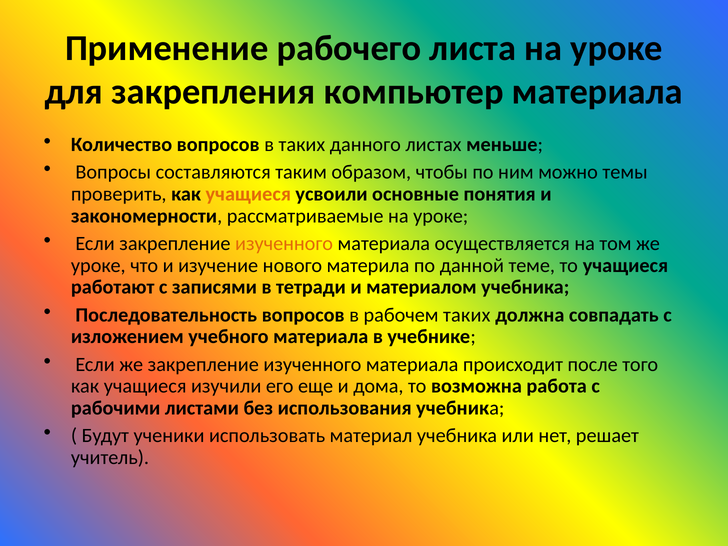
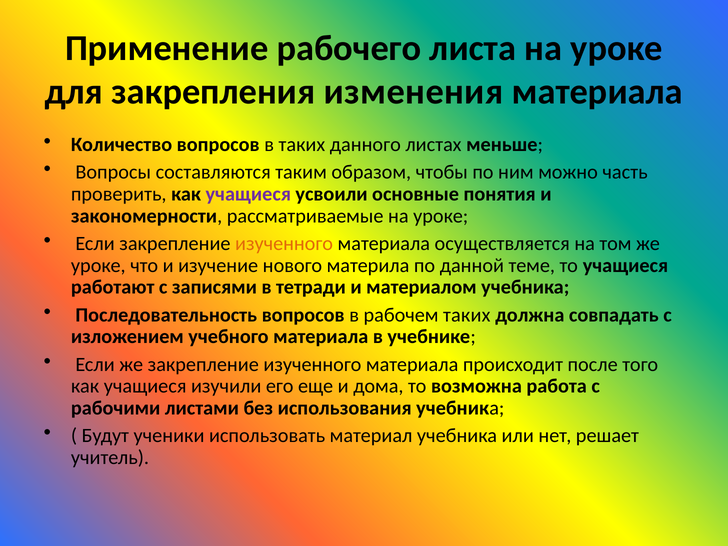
компьютер: компьютер -> изменения (413, 92)
темы: темы -> часть (625, 172)
учащиеся colour: orange -> purple (248, 194)
